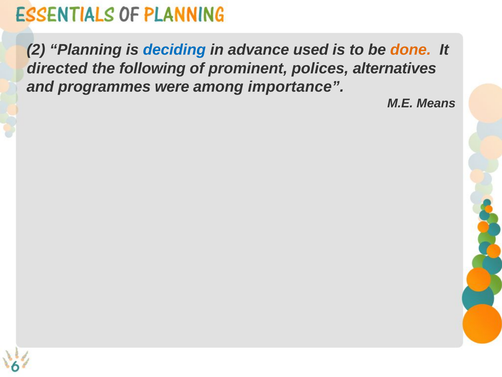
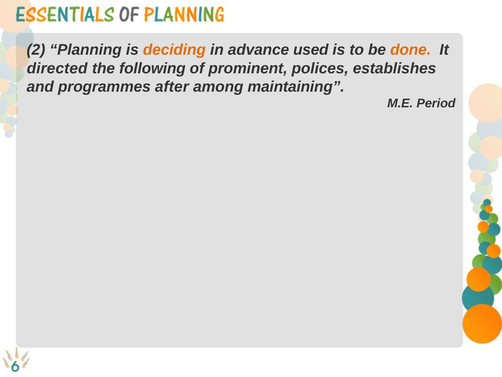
deciding colour: blue -> orange (174, 50)
alternatives: alternatives -> establishes (395, 68)
were: were -> after (172, 87)
importance: importance -> maintaining (296, 87)
Means: Means -> Period (436, 103)
